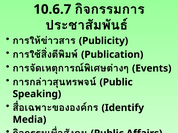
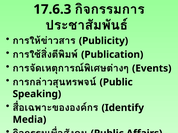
10.6.7: 10.6.7 -> 17.6.3 (52, 9)
